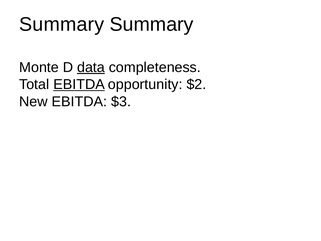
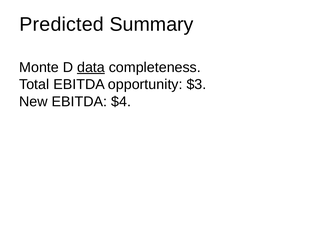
Summary: Summary -> Predicted (62, 24)
EBITDA underline: present -> none (79, 84)
$2: $2 -> $3 (196, 84)
$3: $3 -> $4 (121, 102)
